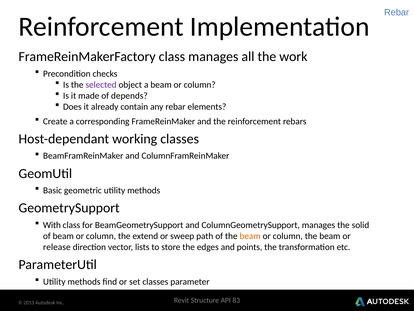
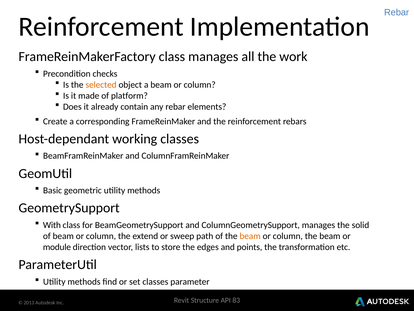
selected colour: purple -> orange (101, 85)
depends: depends -> platform (129, 96)
release: release -> module (57, 247)
